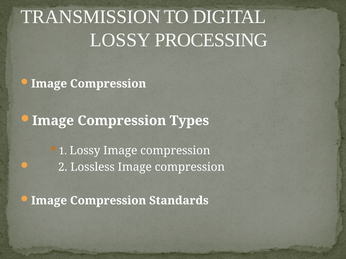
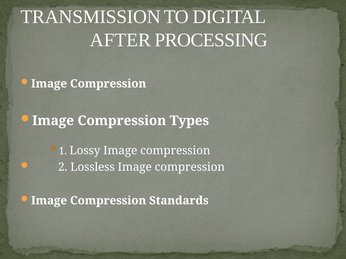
LOSSY: LOSSY -> AFTER (120, 40)
